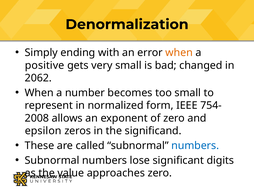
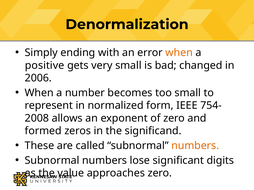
2062: 2062 -> 2006 (38, 78)
epsilon: epsilon -> formed (43, 131)
numbers colour: blue -> orange (195, 146)
